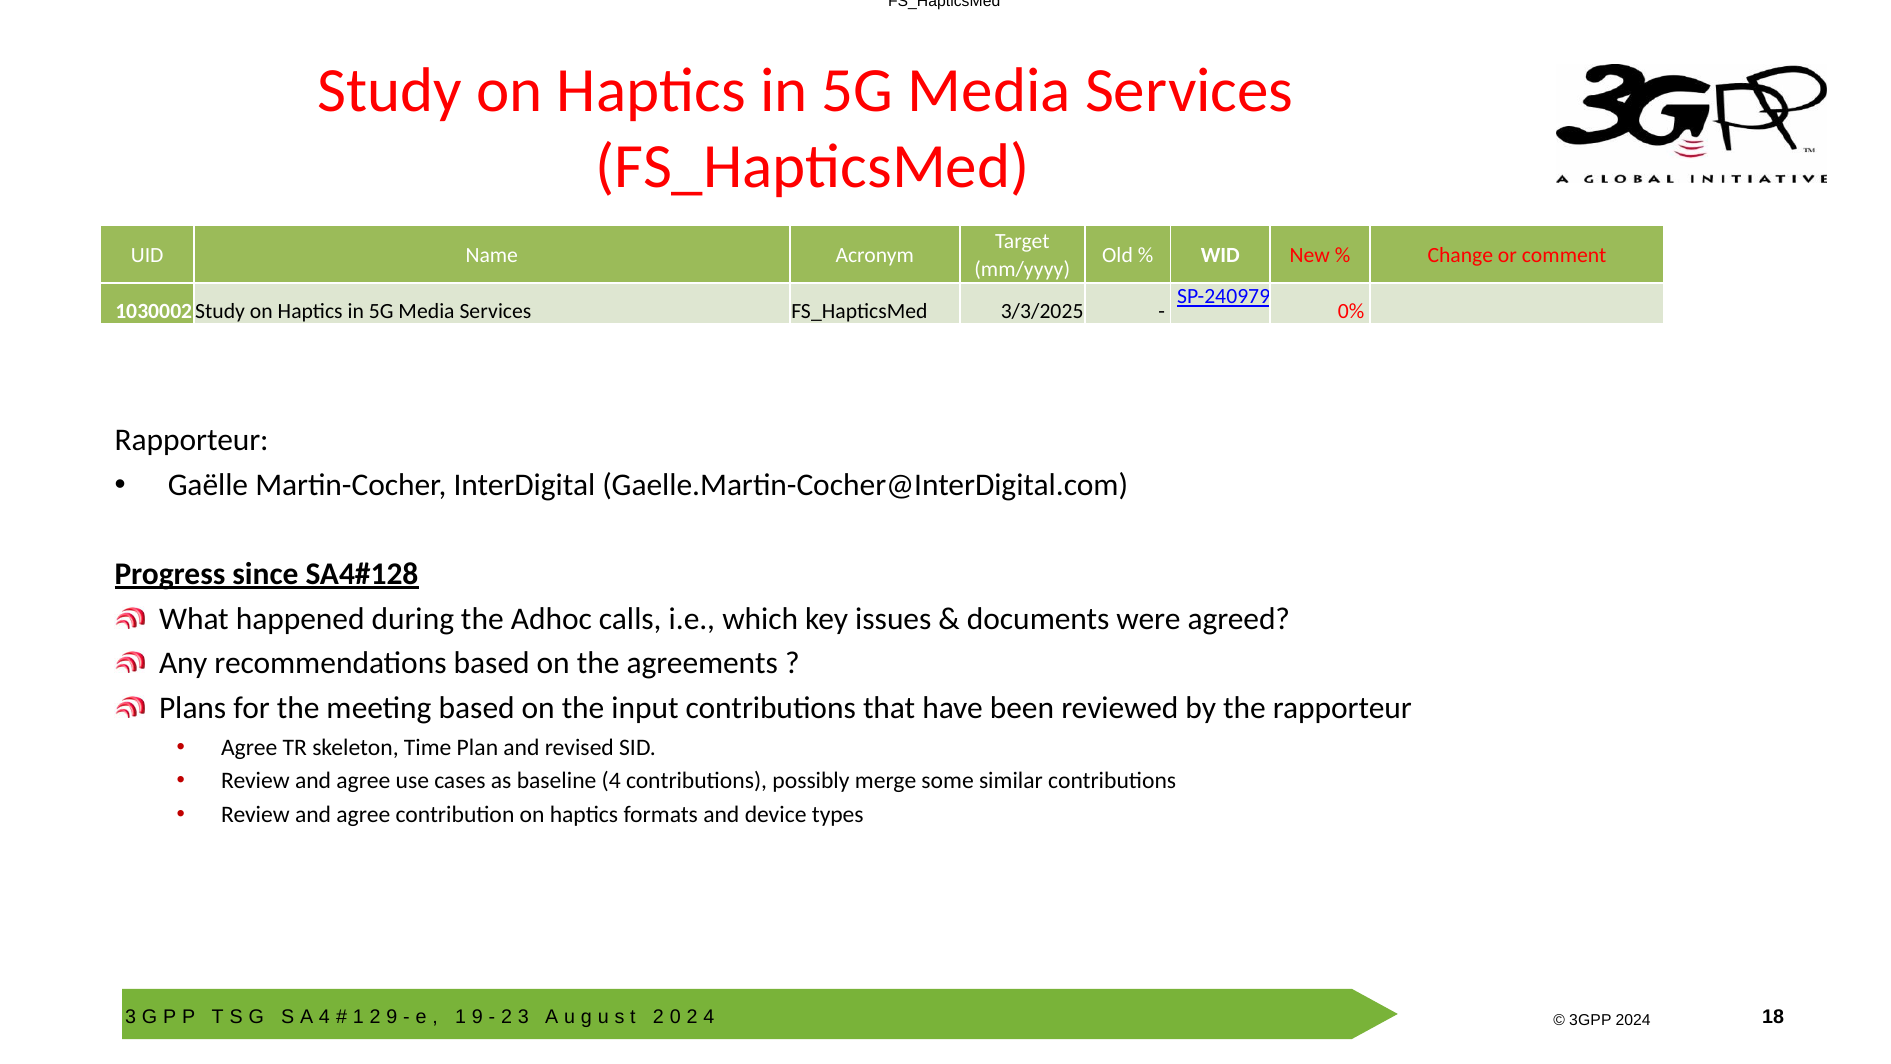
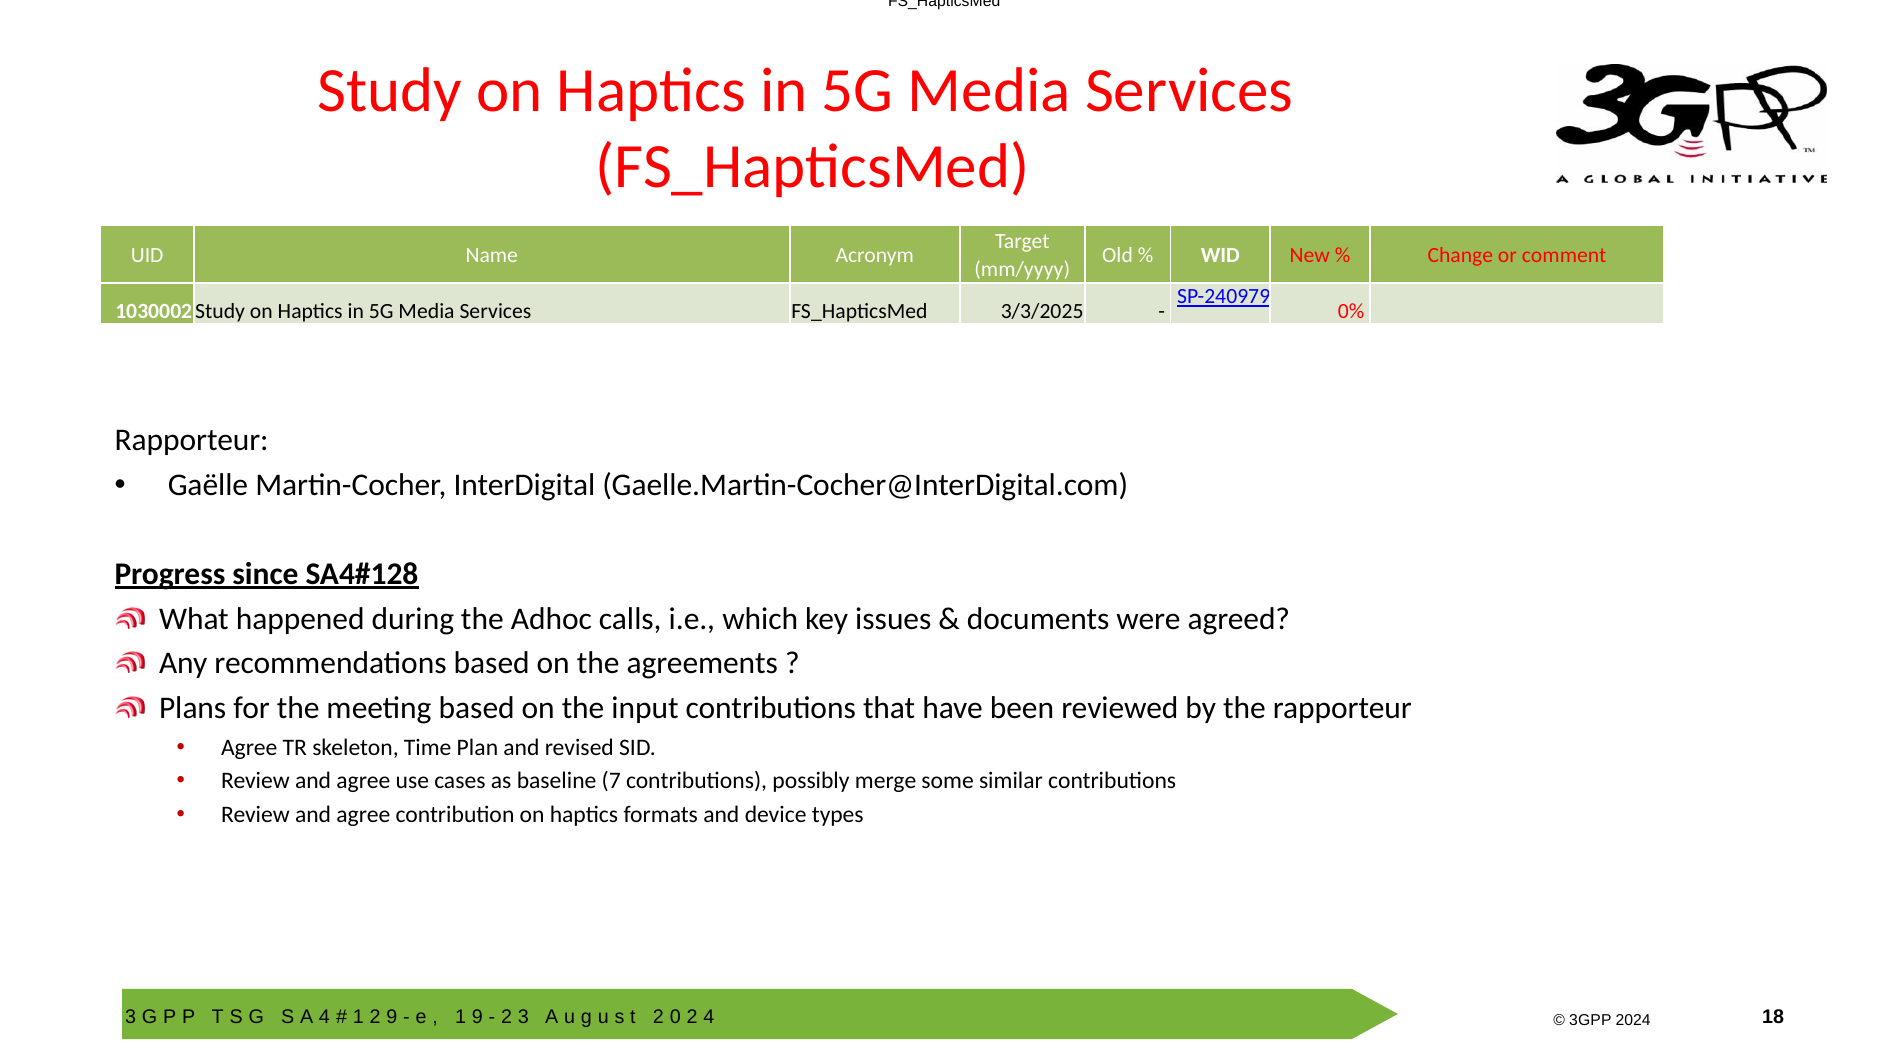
baseline 4: 4 -> 7 (611, 780)
